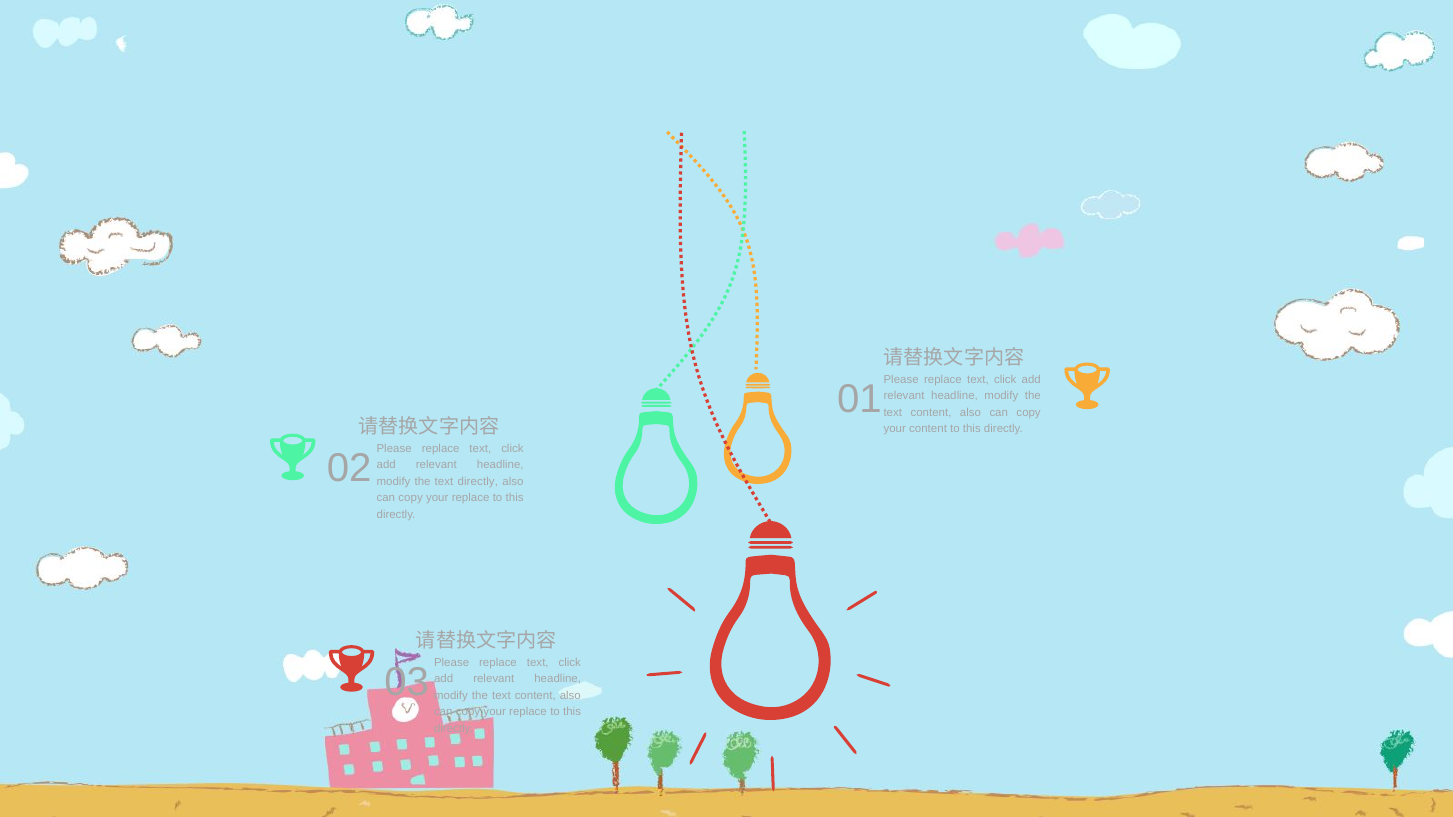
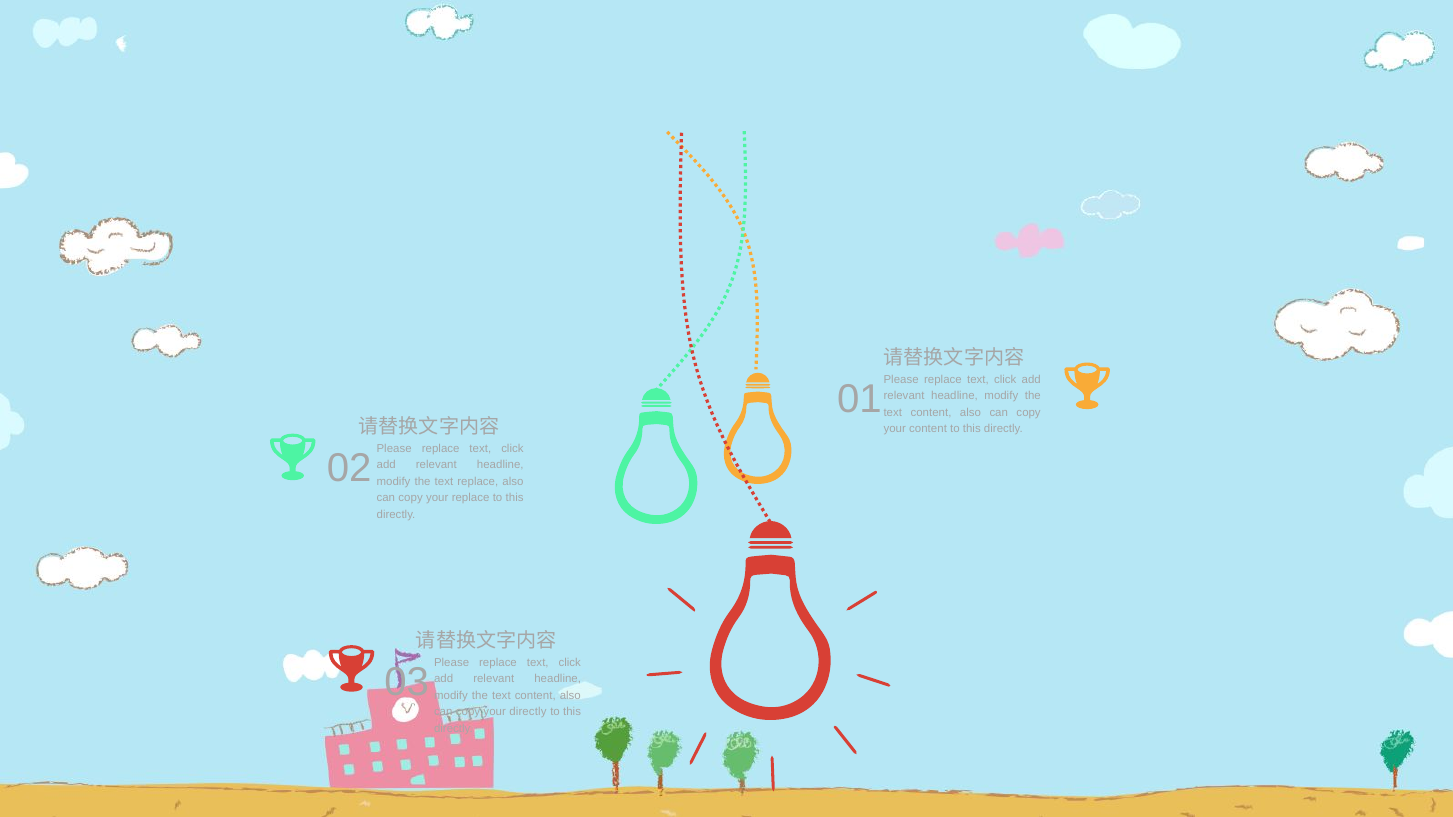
text directly: directly -> replace (478, 482)
replace: replace -> directly (528, 712)
